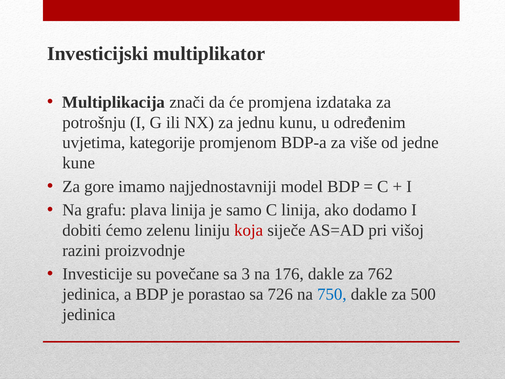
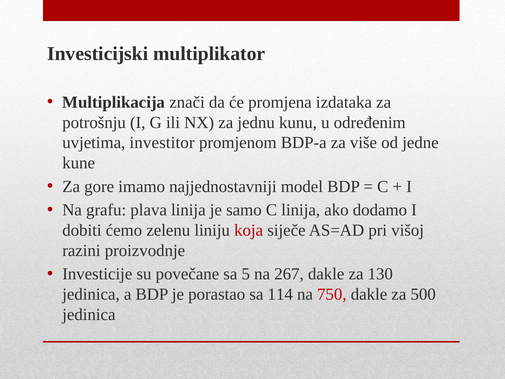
kategorije: kategorije -> investitor (162, 143)
3: 3 -> 5 (246, 274)
176: 176 -> 267 (289, 274)
762: 762 -> 130 (380, 274)
726: 726 -> 114 (280, 294)
750 colour: blue -> red (332, 294)
